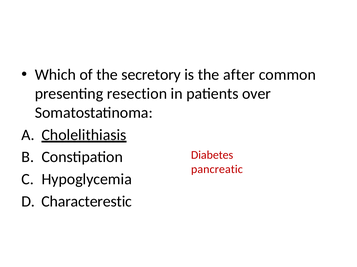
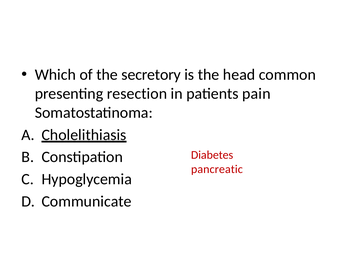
after: after -> head (239, 75)
over: over -> pain (256, 94)
Characterestic: Characterestic -> Communicate (87, 202)
